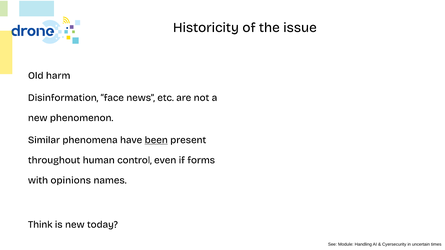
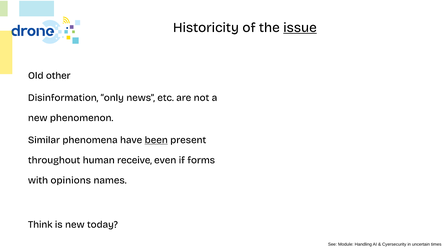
issue underline: none -> present (300, 27)
harm: harm -> other (58, 76)
face: face -> only (112, 98)
control: control -> receive (134, 160)
